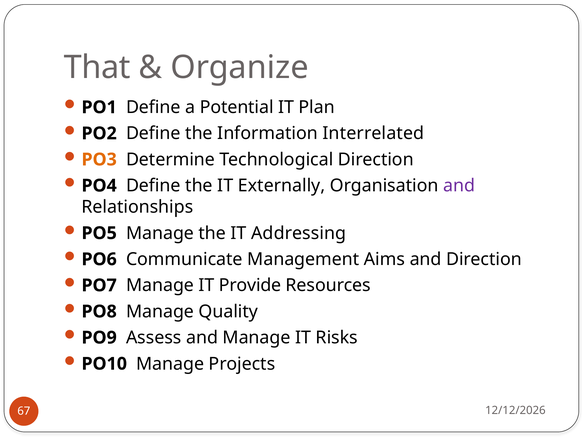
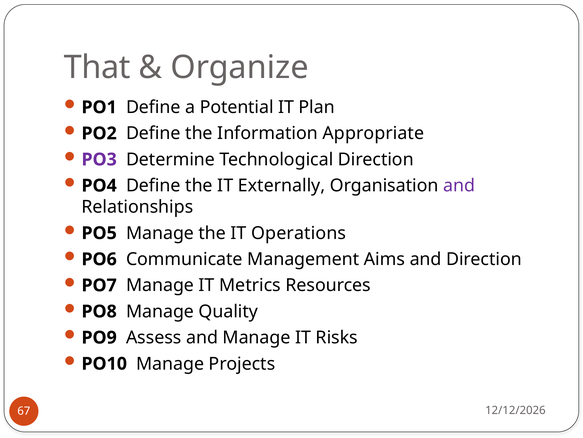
Interrelated: Interrelated -> Appropriate (373, 133)
PO3 colour: orange -> purple (99, 159)
Addressing: Addressing -> Operations (299, 233)
Provide: Provide -> Metrics (250, 285)
